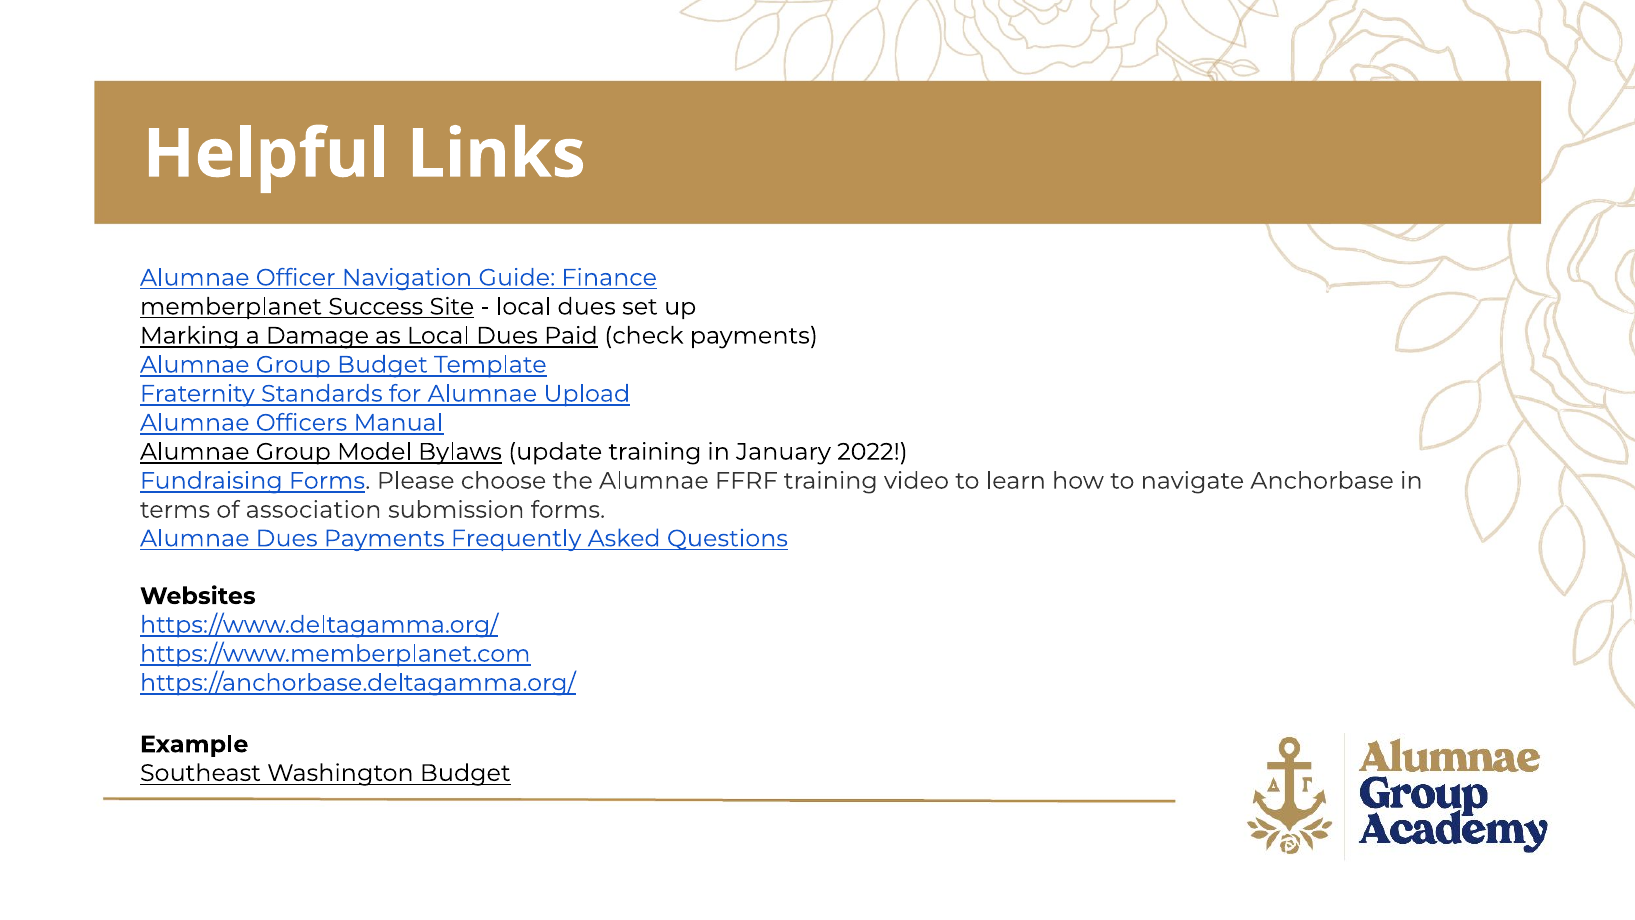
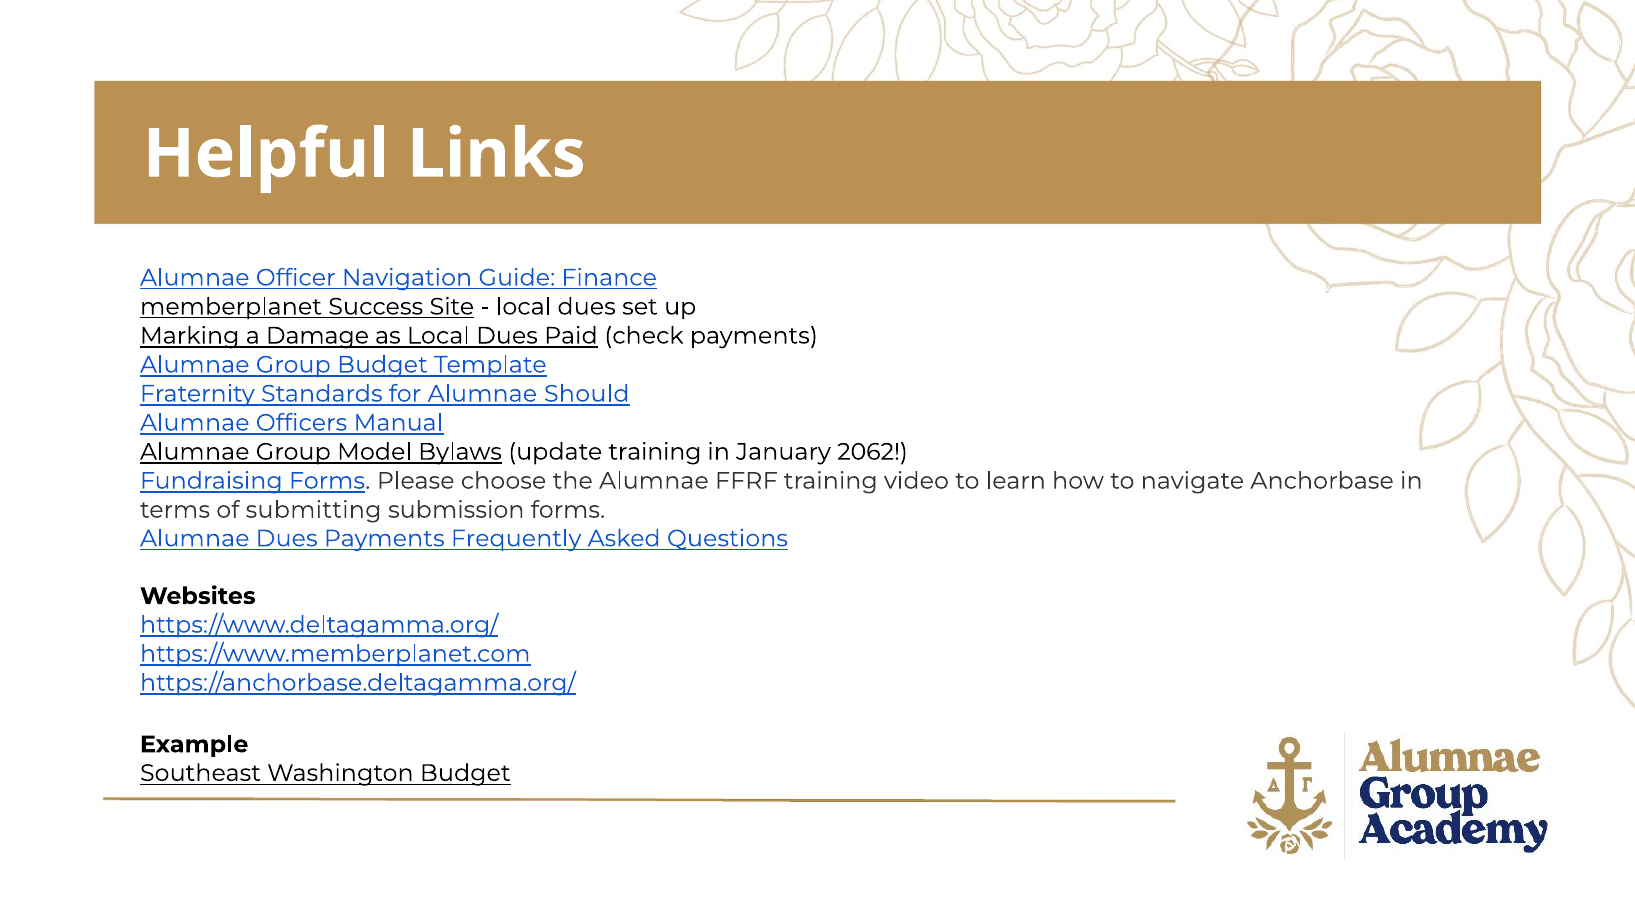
Upload: Upload -> Should (587, 394)
2022: 2022 -> 2062 (872, 452)
association: association -> submitting (314, 510)
